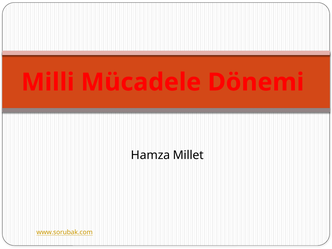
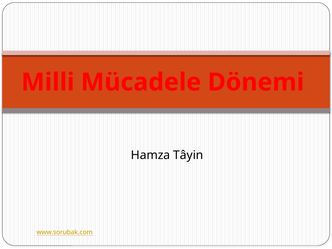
Millet: Millet -> Tâyin (188, 155)
